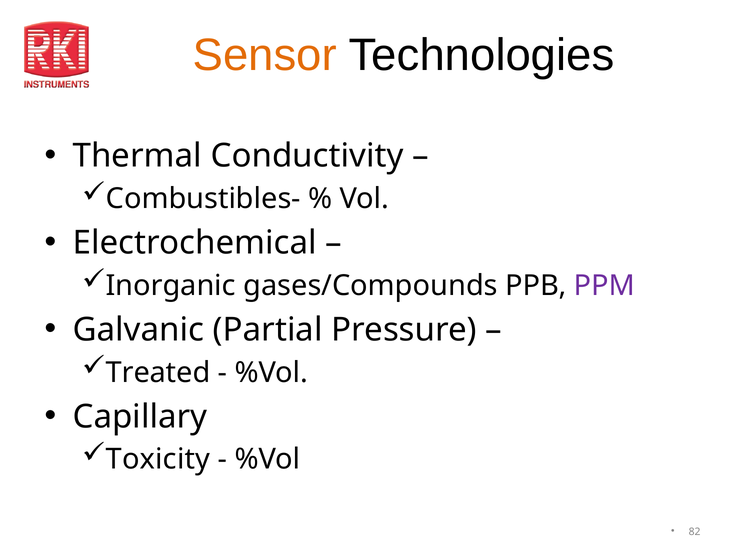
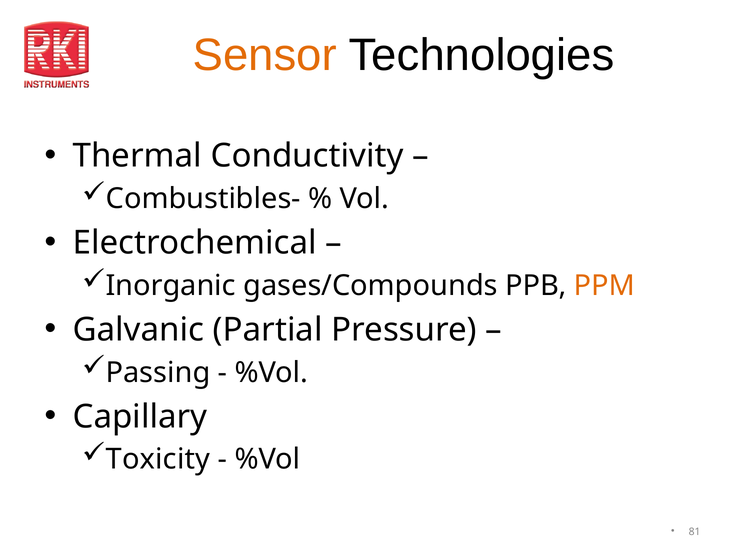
PPM colour: purple -> orange (605, 286)
Treated: Treated -> Passing (158, 373)
82: 82 -> 81 (695, 533)
